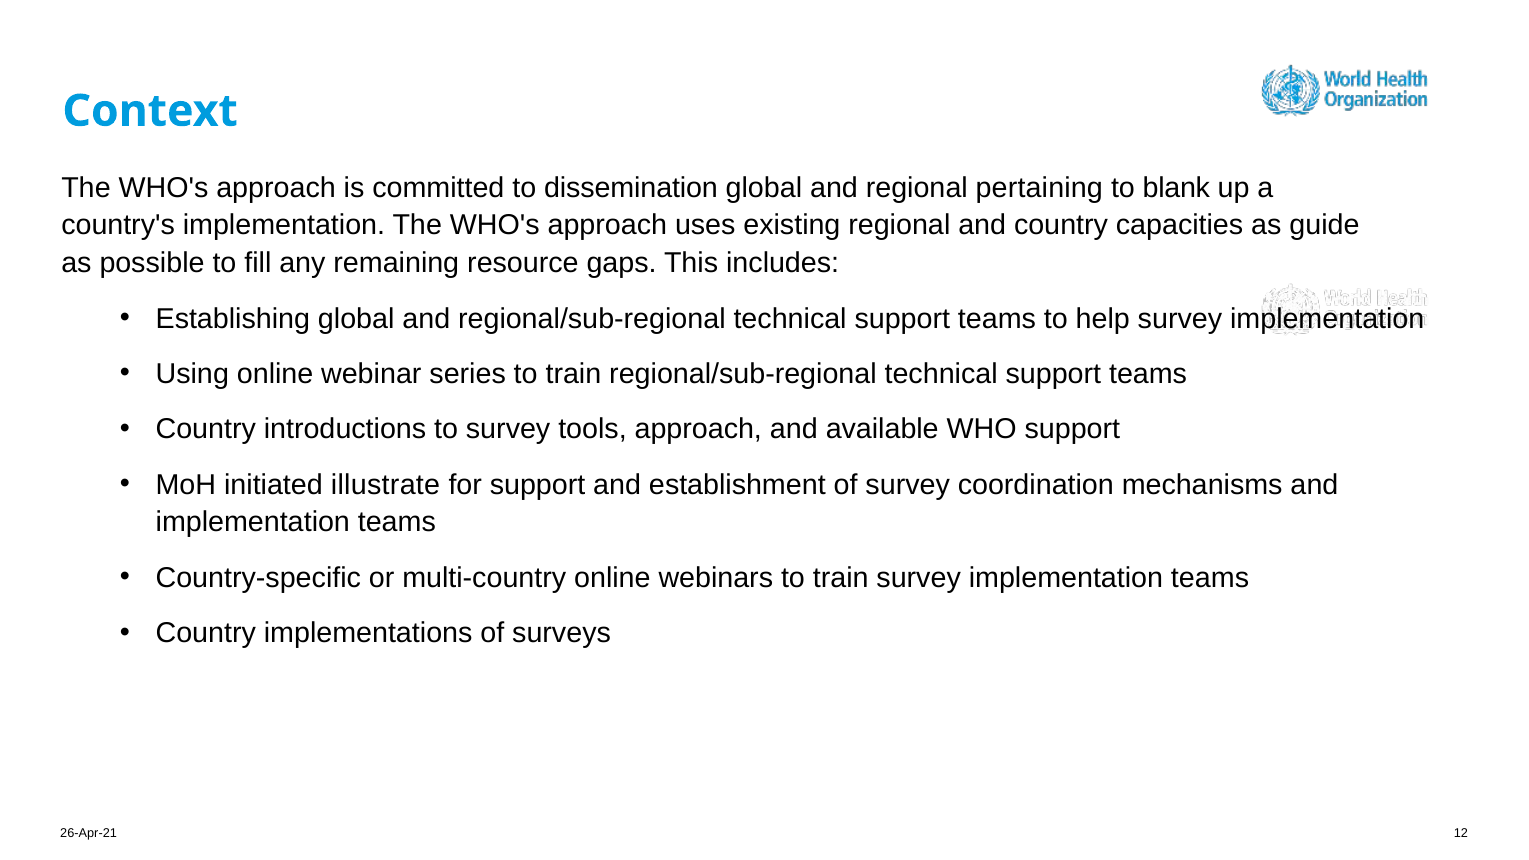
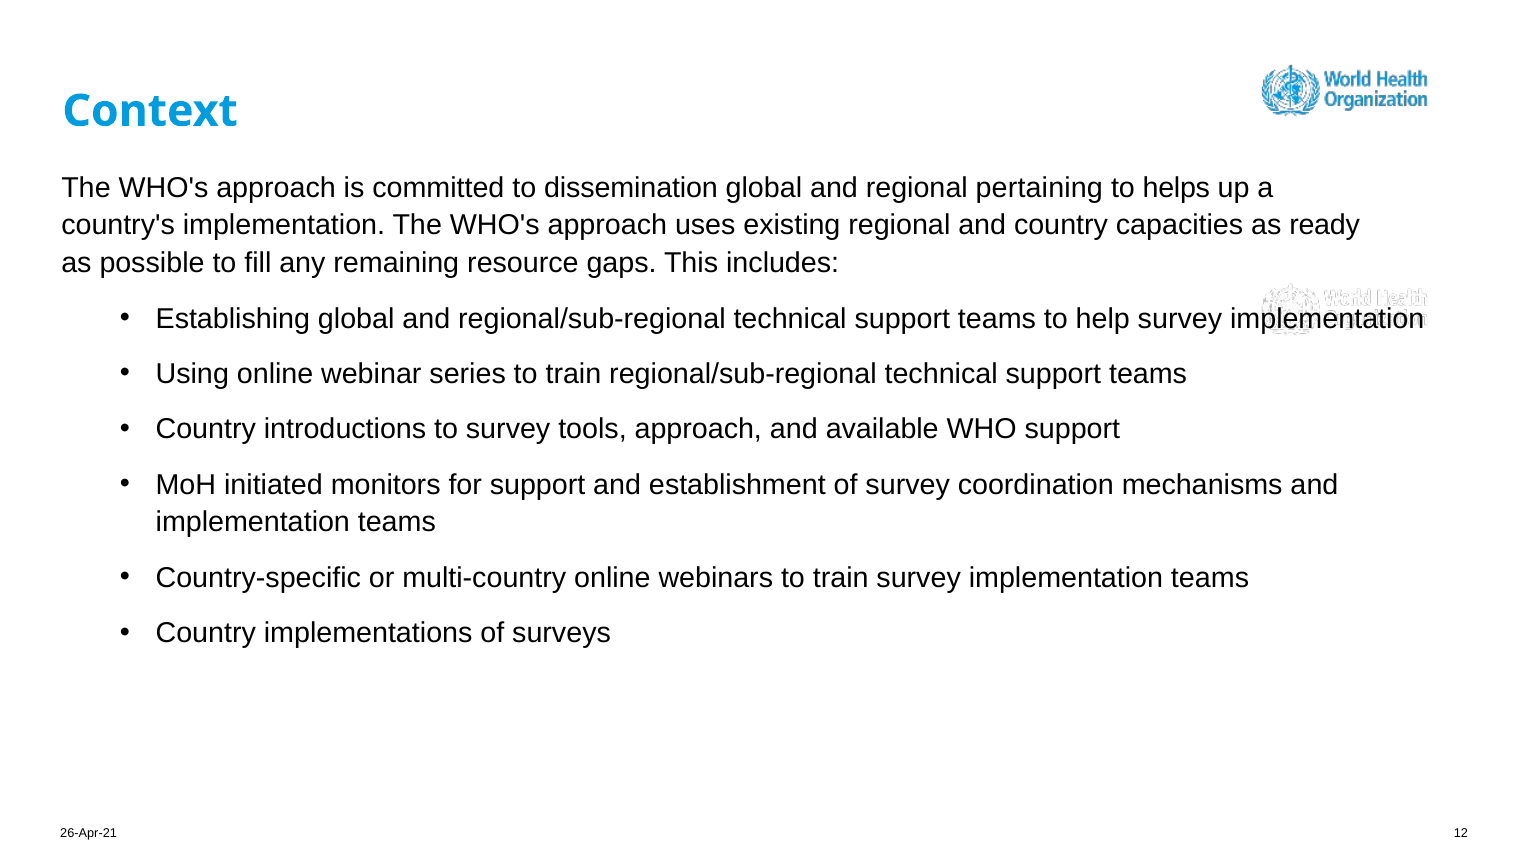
blank: blank -> helps (1176, 188)
guide: guide -> ready (1325, 225)
illustrate: illustrate -> monitors (386, 485)
